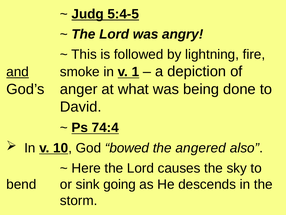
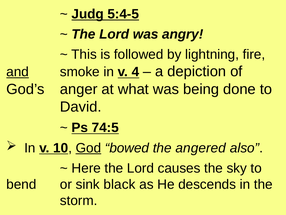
1: 1 -> 4 (135, 72)
74:4: 74:4 -> 74:5 (105, 127)
God underline: none -> present (88, 148)
going: going -> black (119, 184)
